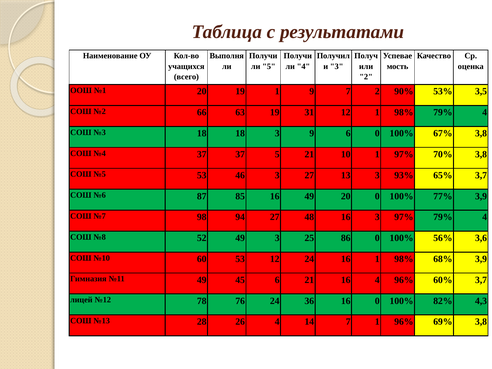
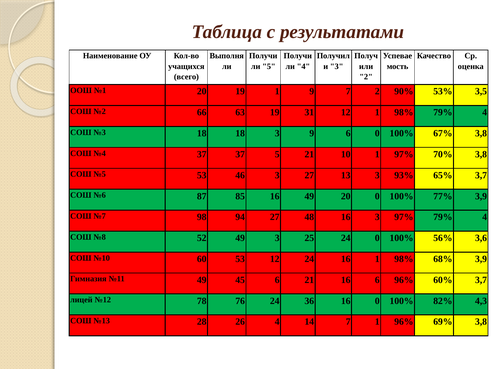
25 86: 86 -> 24 (346, 238)
16 4: 4 -> 6 (377, 280)
